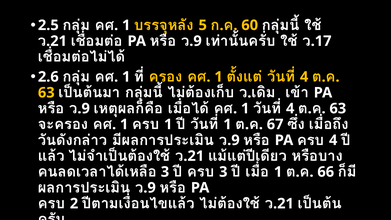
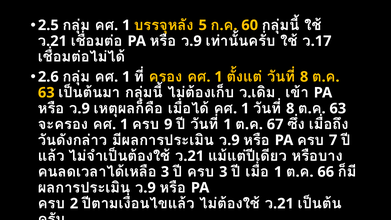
4: 4 -> 8 (304, 77)
4: 4 -> 8 (290, 108)
1: 1 -> 9 (168, 124)
4: 4 -> 7 (333, 140)
